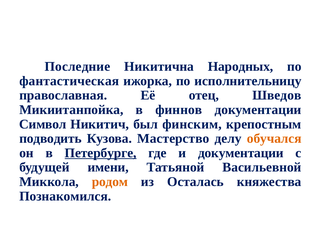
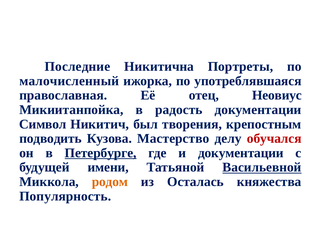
Народных: Народных -> Портреты (240, 67)
фантастическая: фантастическая -> малочисленный (69, 81)
исполнительницу: исполнительницу -> употреблявшаяся (248, 81)
Шведов: Шведов -> Неовиус (277, 96)
финнов: финнов -> радость (179, 110)
финским: финским -> творения (192, 125)
обучался colour: orange -> red (274, 139)
Васильевной underline: none -> present (262, 168)
Познакомился: Познакомился -> Популярность (65, 197)
